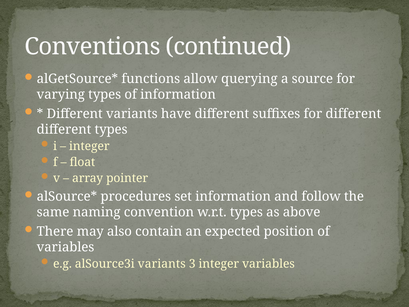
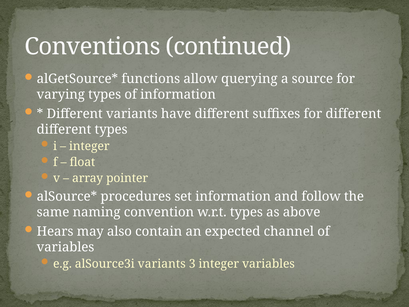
There: There -> Hears (55, 231)
position: position -> channel (289, 231)
